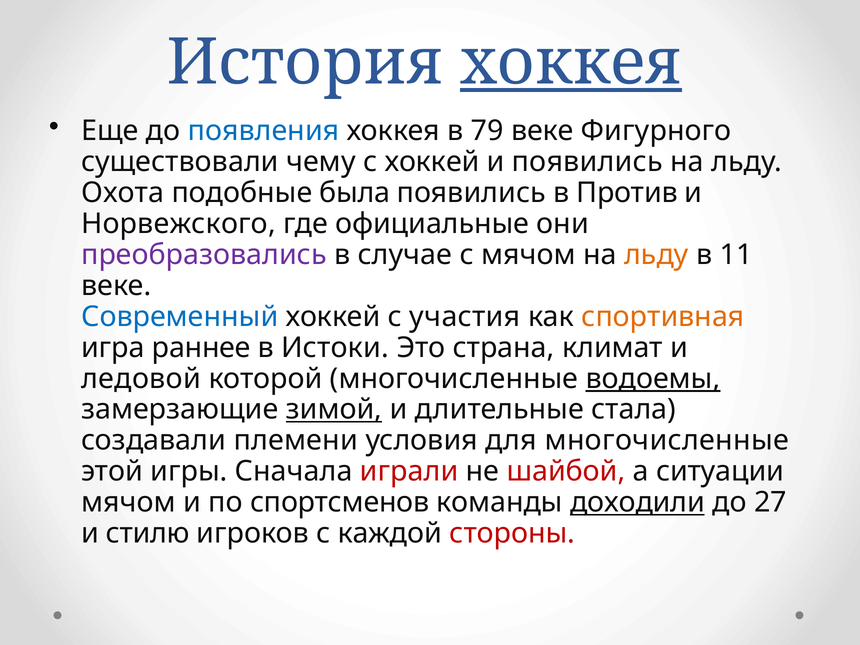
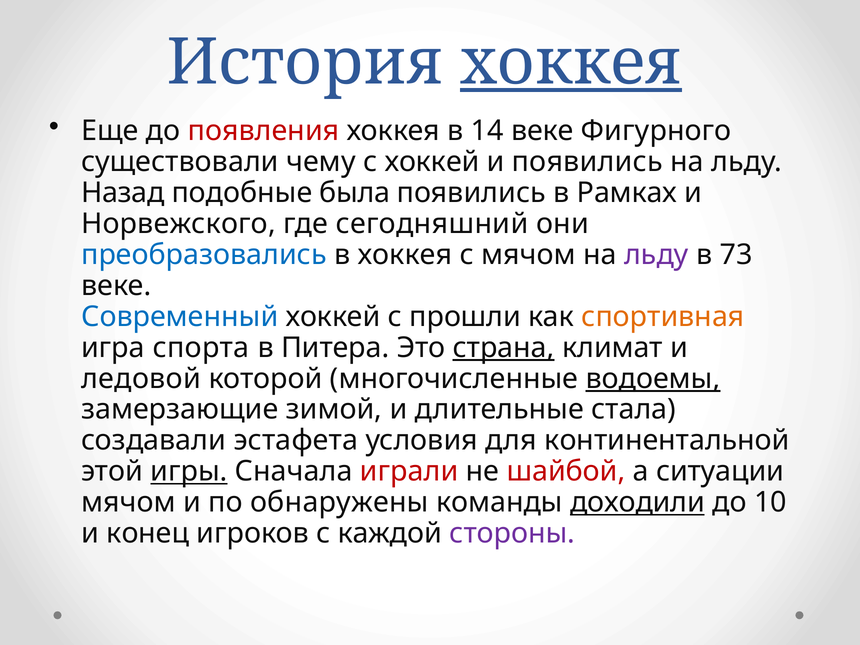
появления colour: blue -> red (264, 131)
79: 79 -> 14 (487, 131)
Охота: Охота -> Назад (123, 193)
Против: Против -> Рамках (627, 193)
официальные: официальные -> сегодняшний (432, 224)
преобразовались colour: purple -> blue (204, 255)
в случае: случае -> хоккея (405, 255)
льду colour: orange -> purple (656, 255)
11: 11 -> 73 (736, 255)
участия: участия -> прошли (465, 317)
раннее: раннее -> спорта (201, 348)
Истоки: Истоки -> Питера (335, 348)
страна underline: none -> present (504, 348)
зимой underline: present -> none (334, 410)
племени: племени -> эстафета (296, 440)
для многочисленные: многочисленные -> континентальной (667, 440)
игры underline: none -> present (189, 471)
спортсменов: спортсменов -> обнаружены (339, 502)
27: 27 -> 10 (770, 502)
стилю: стилю -> конец (148, 533)
стороны colour: red -> purple (512, 533)
